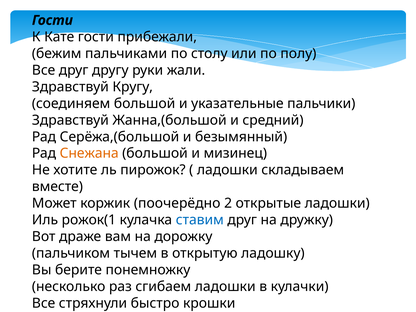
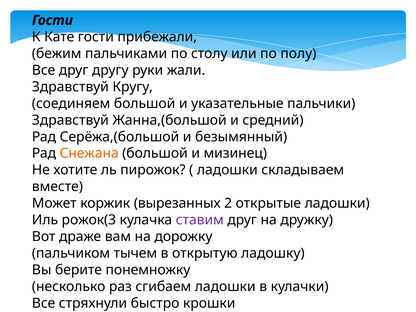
поочерёдно: поочерёдно -> вырезанных (177, 203)
рожок(1: рожок(1 -> рожок(3 (89, 220)
ставим colour: blue -> purple (200, 220)
